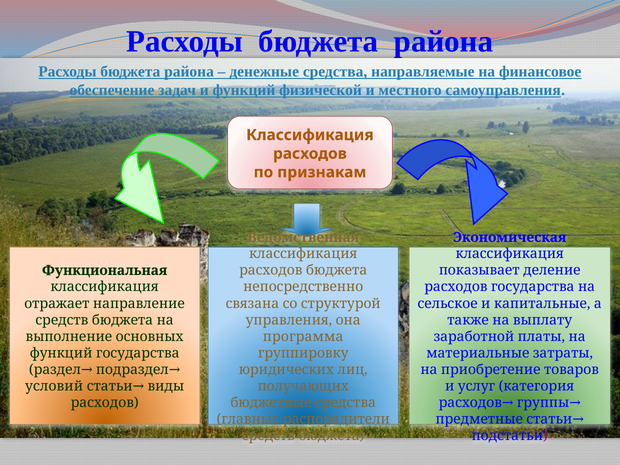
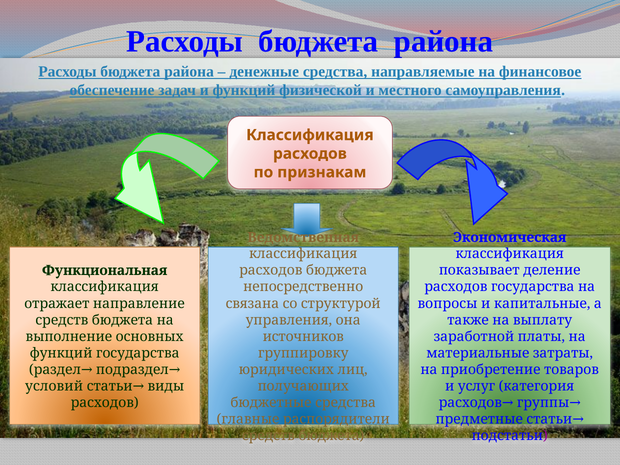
сельское: сельское -> вопросы (448, 303)
программа: программа -> источников (303, 337)
